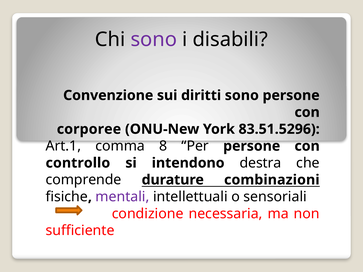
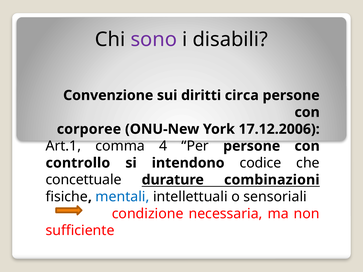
diritti sono: sono -> circa (242, 95)
83.51.5296: 83.51.5296 -> 17.12.2006 (279, 129)
8: 8 -> 4 (163, 146)
destra: destra -> codice (261, 163)
comprende: comprende -> concettuale (84, 180)
mentali colour: purple -> blue (122, 197)
